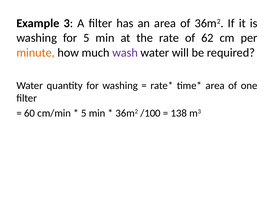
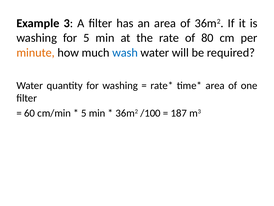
62: 62 -> 80 (207, 38)
wash colour: purple -> blue (125, 52)
138: 138 -> 187 (179, 113)
